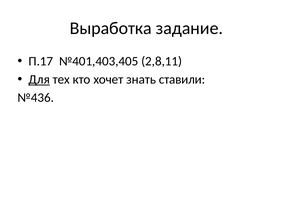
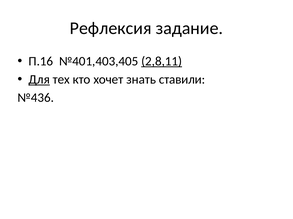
Выработка: Выработка -> Рефлексия (111, 28)
П.17: П.17 -> П.16 (41, 61)
2,8,11 underline: none -> present (162, 61)
